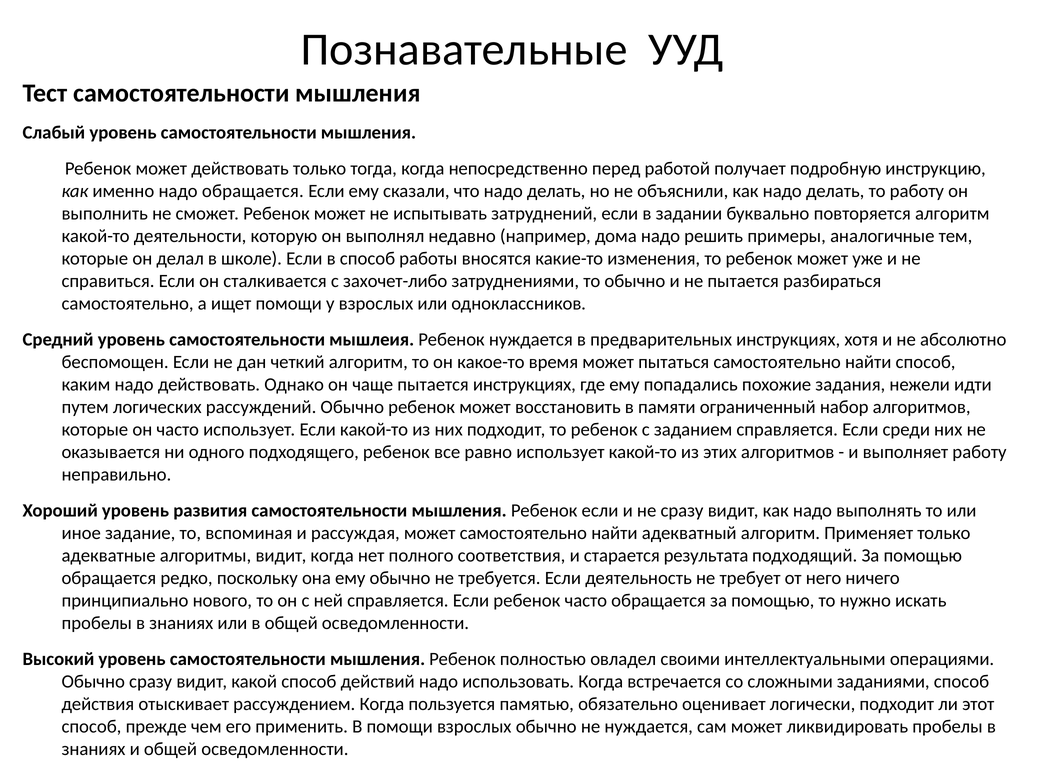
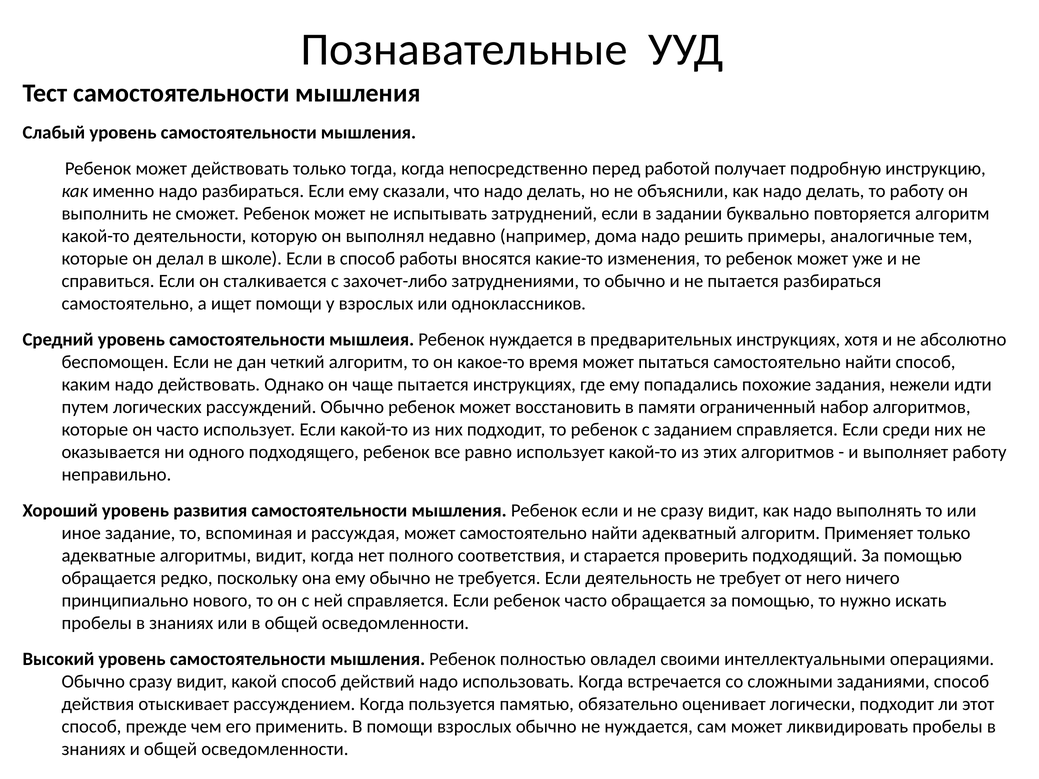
надо обращается: обращается -> разбираться (253, 191)
результата: результата -> проверить (706, 556)
